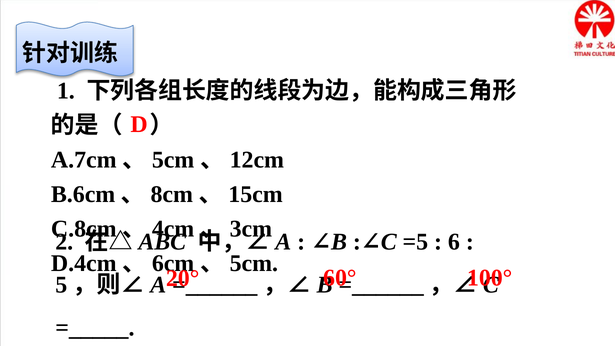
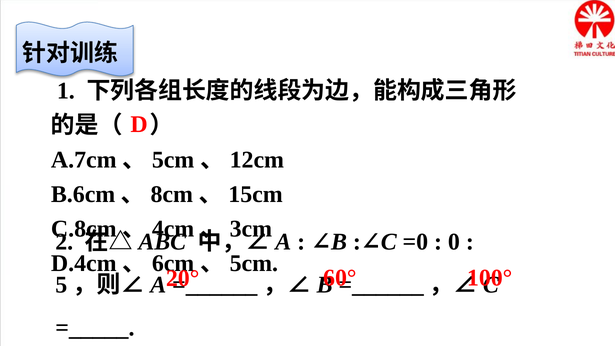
=5: =5 -> =0 (415, 242)
6: 6 -> 0 (454, 242)
